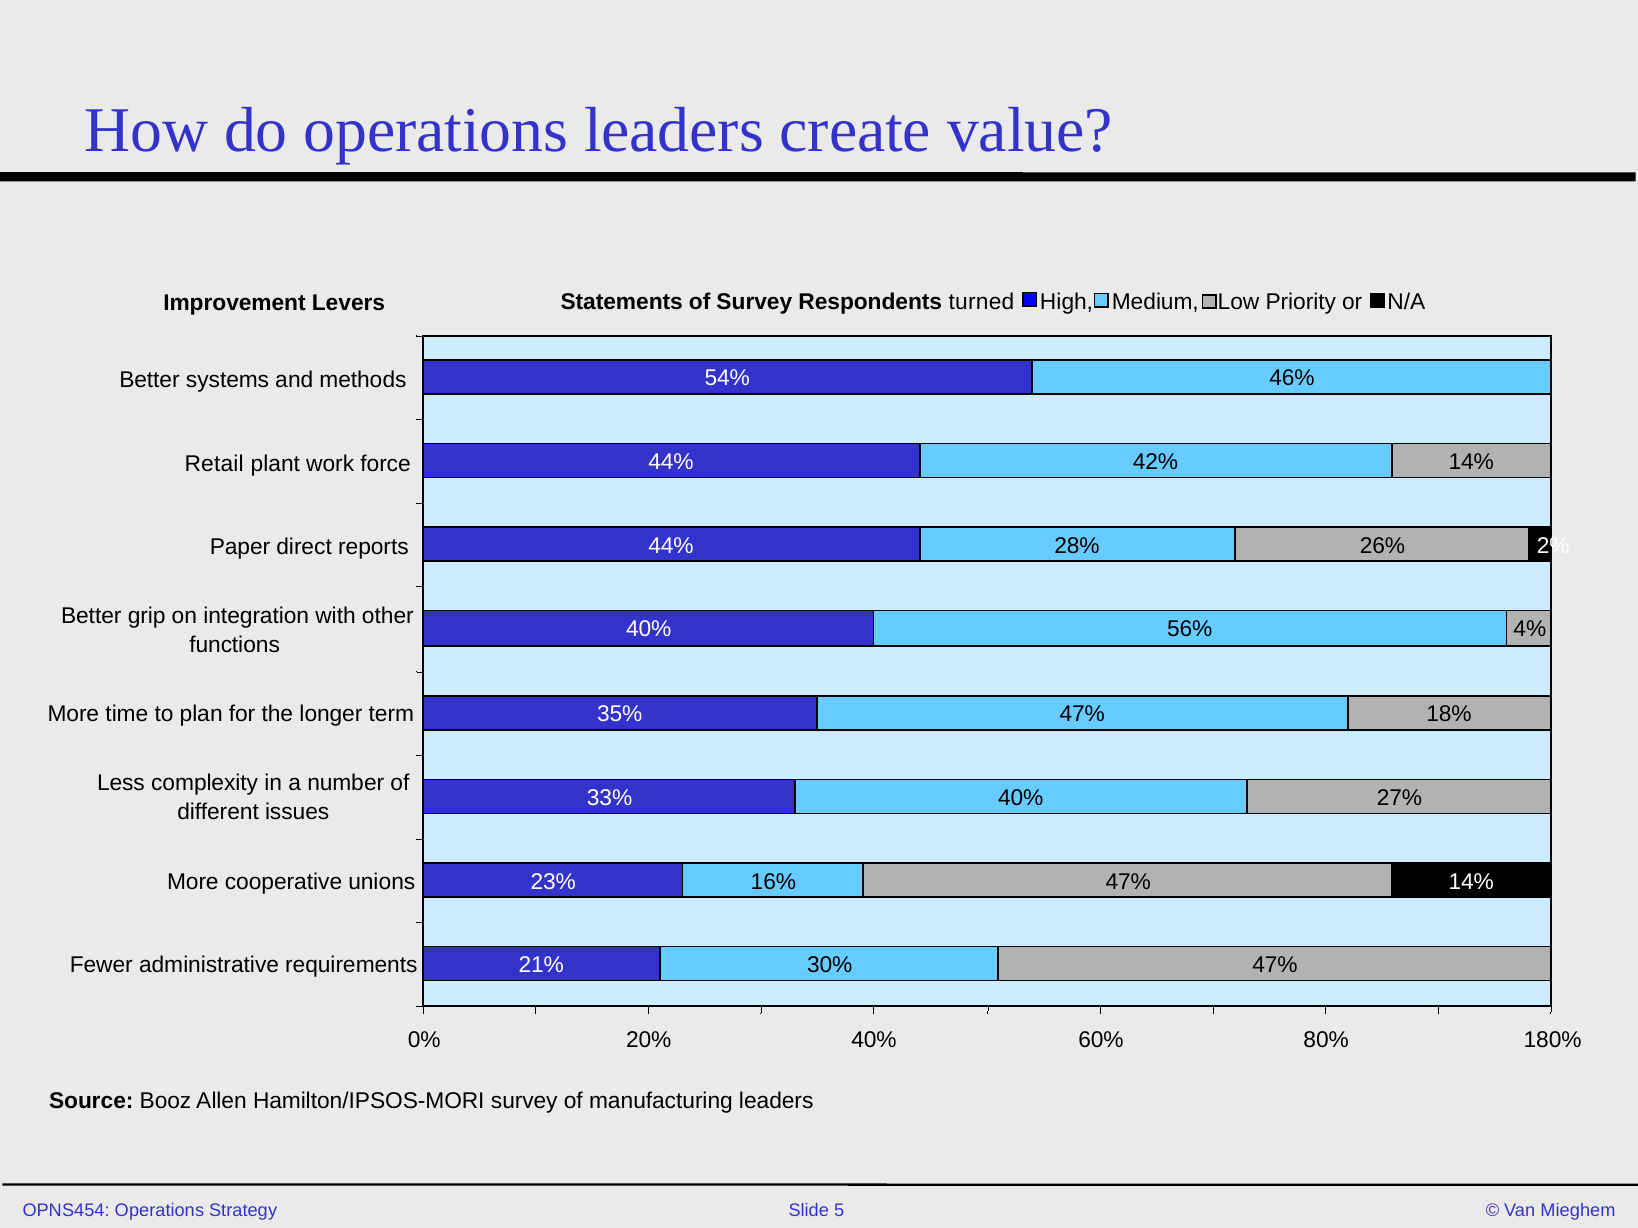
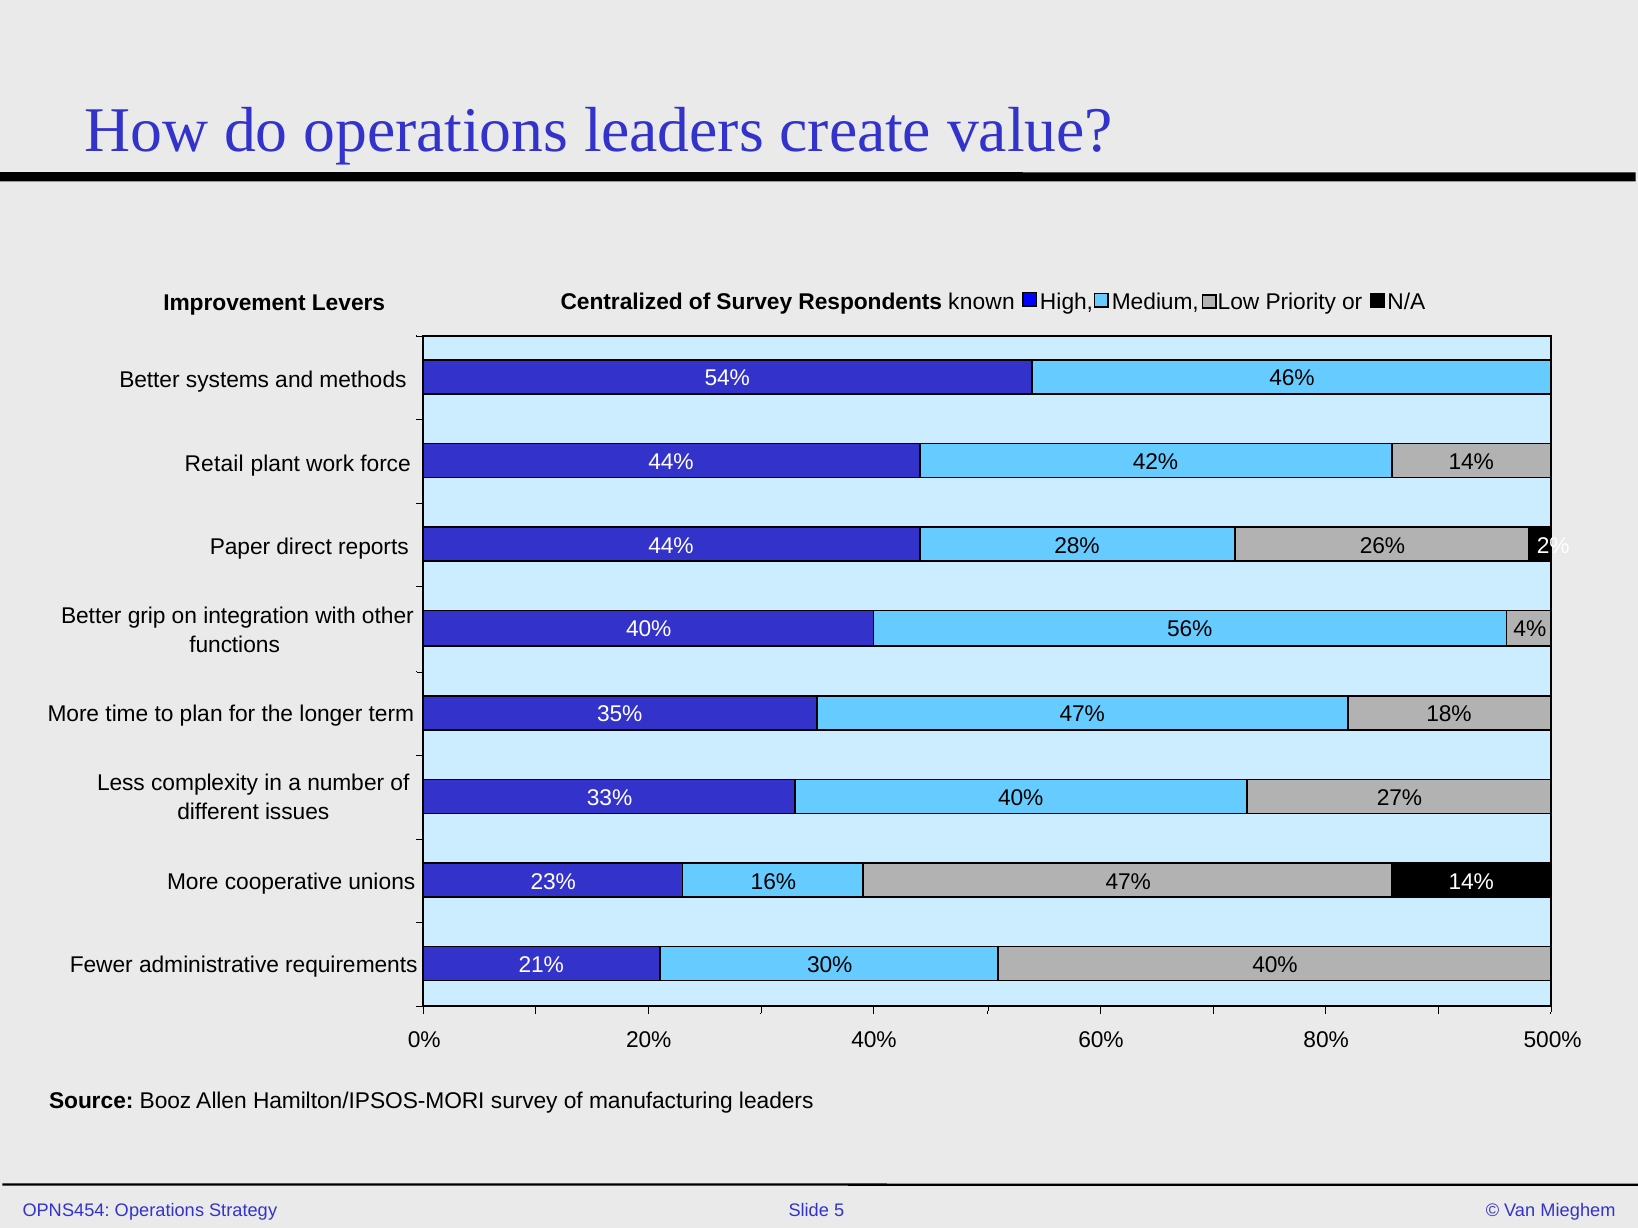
Statements: Statements -> Centralized (622, 302)
turned: turned -> known (982, 302)
47%: 47% -> 40% (1275, 966)
180%: 180% -> 500% (1553, 1041)
